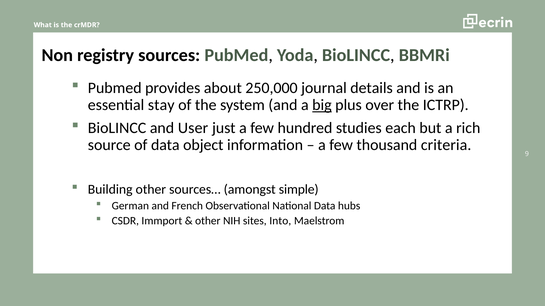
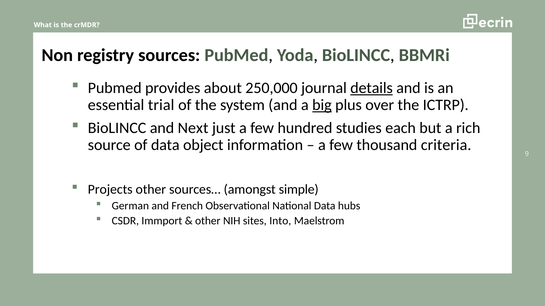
details underline: none -> present (372, 88)
stay: stay -> trial (161, 105)
User: User -> Next (193, 128)
Building: Building -> Projects (110, 190)
